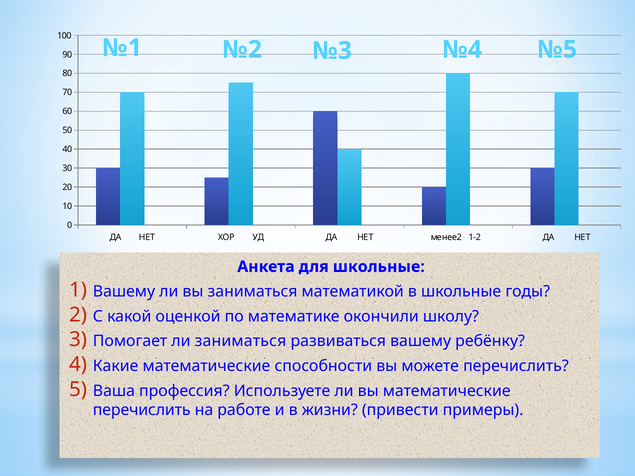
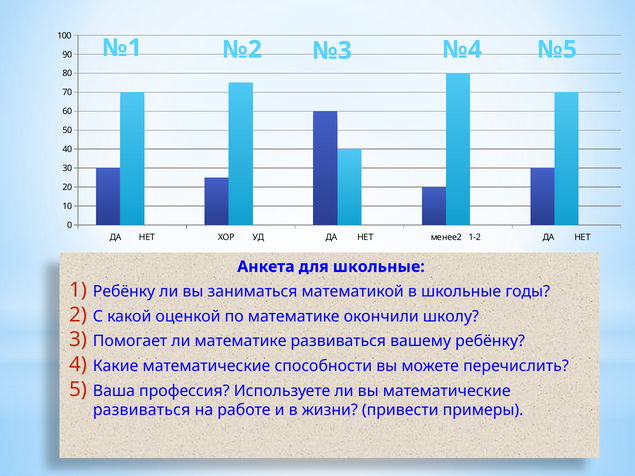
1 Вашему: Вашему -> Ребёнку (124, 292)
ли заниматься: заниматься -> математике (241, 341)
перечислить: перечислить -> развиваться (142, 410)
